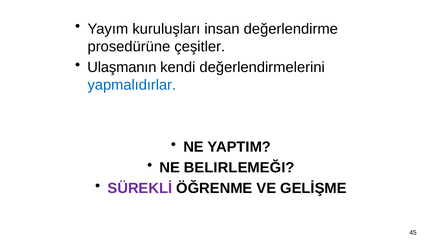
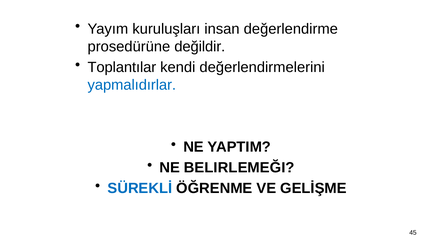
çeşitler: çeşitler -> değildir (200, 46)
Ulaşmanın: Ulaşmanın -> Toplantılar (122, 67)
SÜREKLİ colour: purple -> blue (140, 188)
